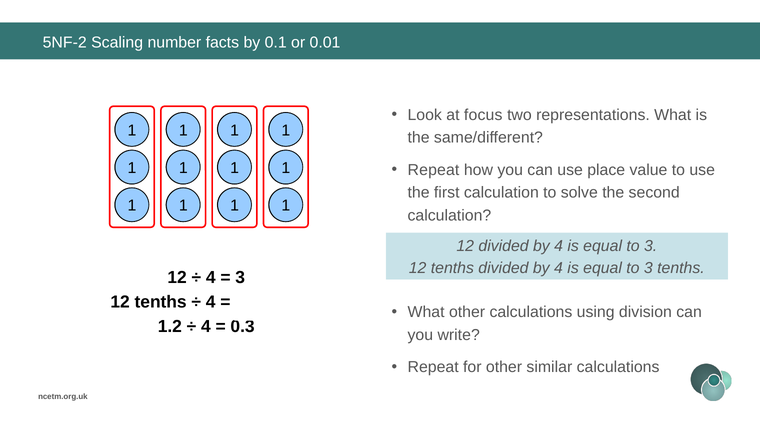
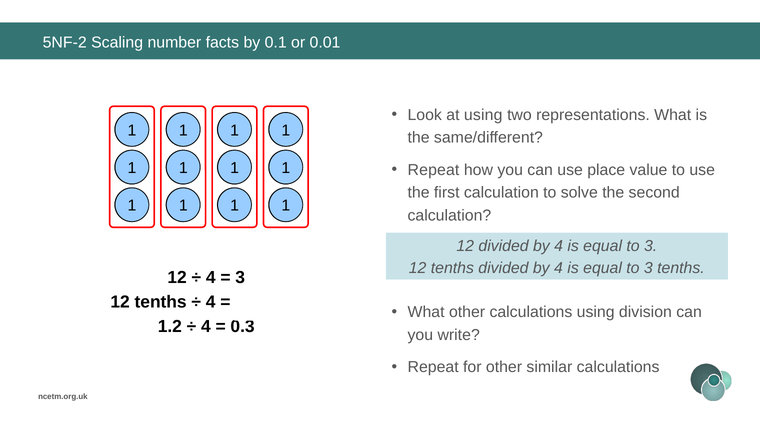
at focus: focus -> using (483, 115)
